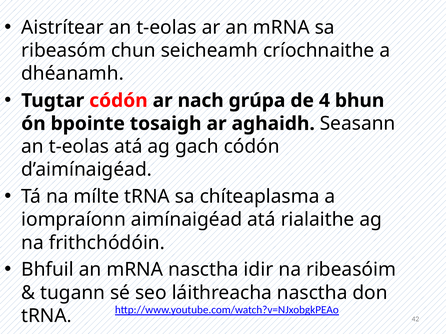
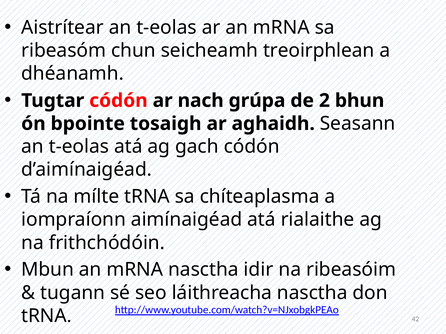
críochnaithe: críochnaithe -> treoirphlean (319, 51)
4: 4 -> 2 (324, 101)
Bhfuil: Bhfuil -> Mbun (48, 270)
